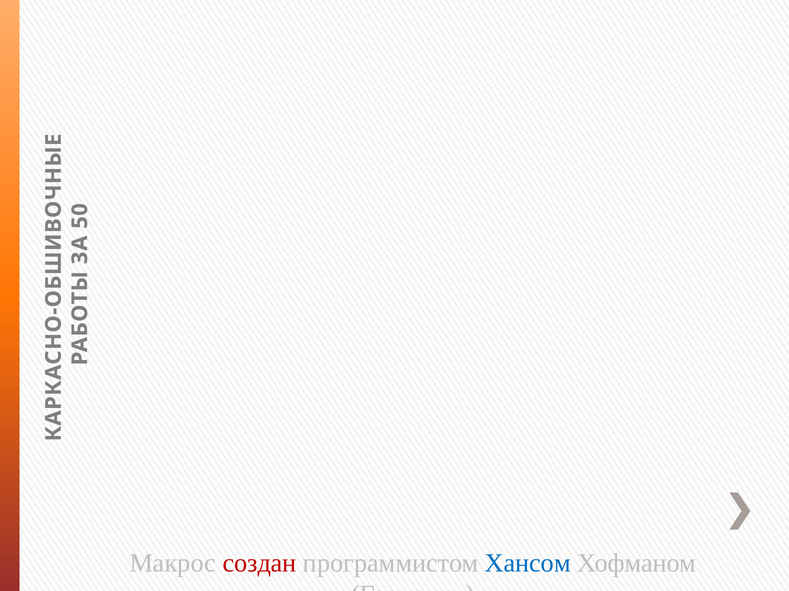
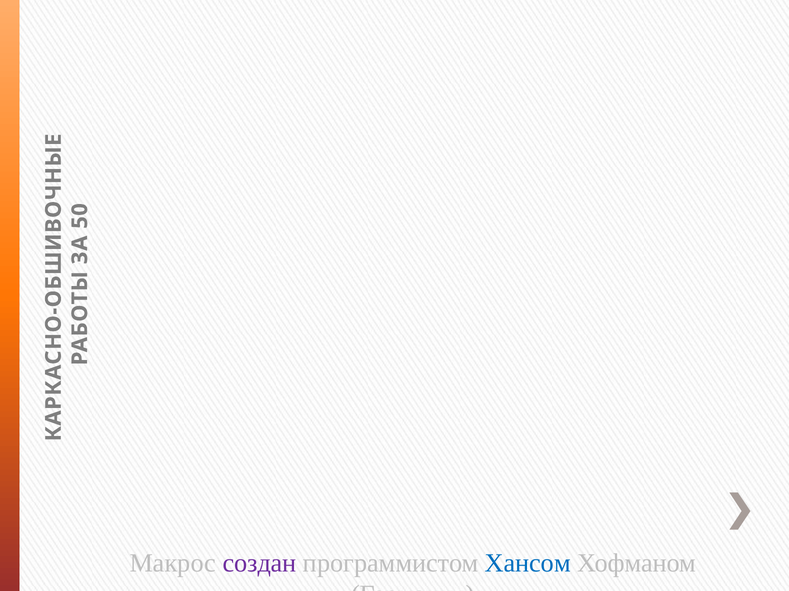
создан colour: red -> purple (260, 564)
